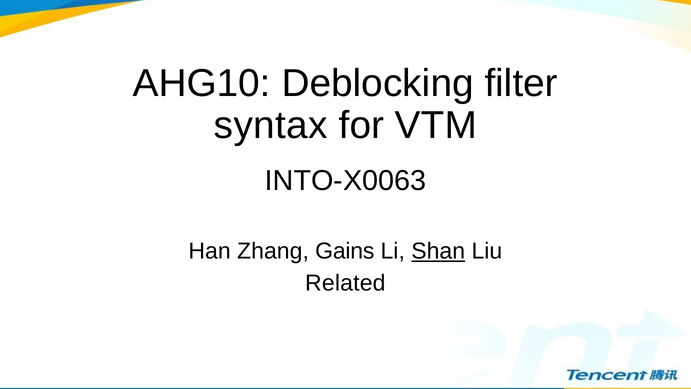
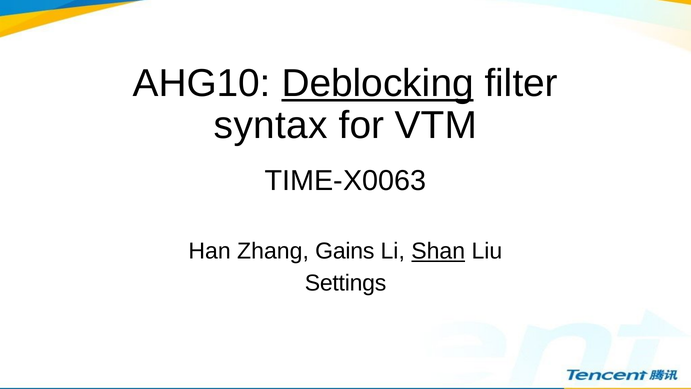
Deblocking underline: none -> present (378, 83)
INTO-X0063: INTO-X0063 -> TIME-X0063 (345, 181)
Related: Related -> Settings (346, 283)
